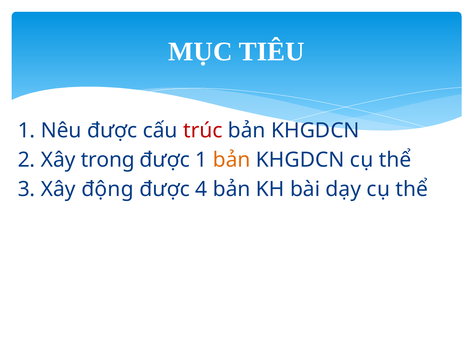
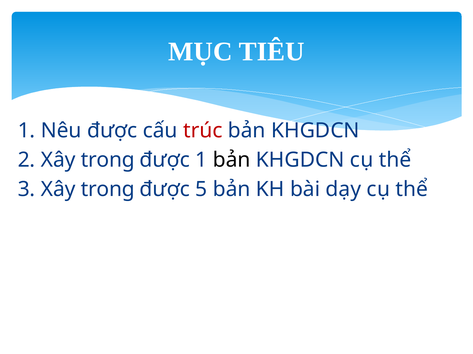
bản colour: orange -> black (232, 160)
3 Xây động: động -> trong (108, 190)
4: 4 -> 5 (201, 190)
